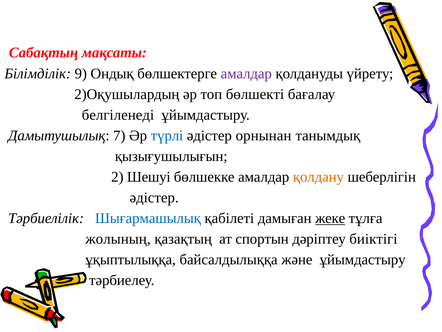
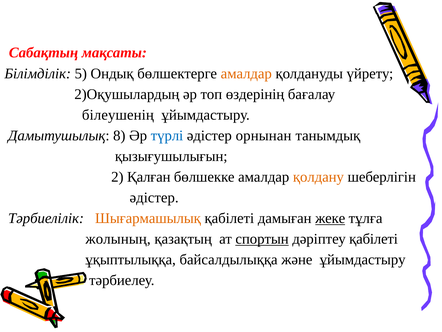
9: 9 -> 5 (81, 74)
амалдар colour: purple -> orange (246, 74)
бөлшекті: бөлшекті -> өздерінің (255, 94)
белгіленеді: белгіленеді -> білеушенің (118, 115)
7: 7 -> 8 (119, 136)
Шешуі: Шешуі -> Қалған (149, 177)
Шығармашылық colour: blue -> orange (148, 218)
спортын underline: none -> present (262, 239)
дәріптеу биіктігі: биіктігі -> қабілеті (374, 239)
